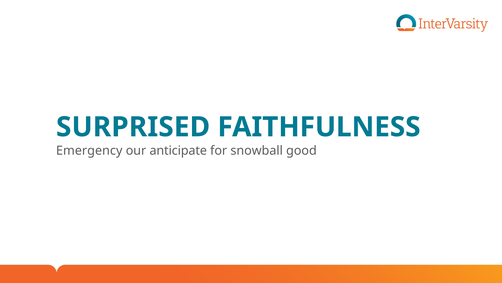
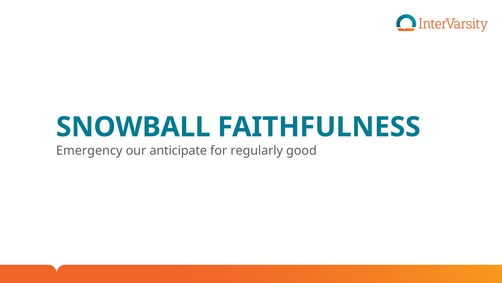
SURPRISED: SURPRISED -> SNOWBALL (133, 127)
snowball: snowball -> regularly (257, 150)
